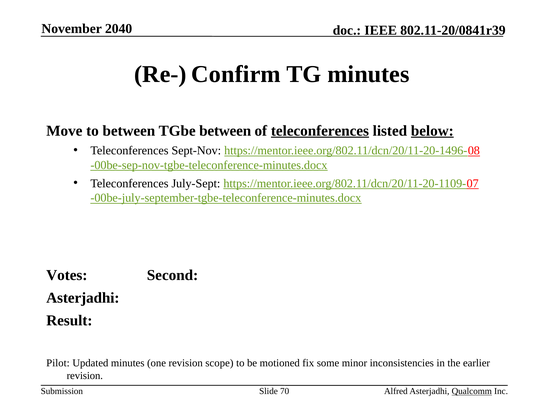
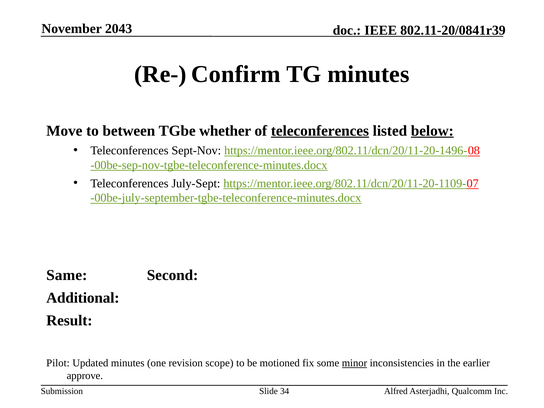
2040: 2040 -> 2043 (119, 29)
TGbe between: between -> whether (225, 131)
Votes: Votes -> Same (67, 275)
Asterjadhi: Asterjadhi -> Additional (83, 298)
minor underline: none -> present (354, 363)
revision: revision -> approve (85, 376)
70: 70 -> 34 (285, 391)
Qualcomm underline: present -> none (472, 391)
